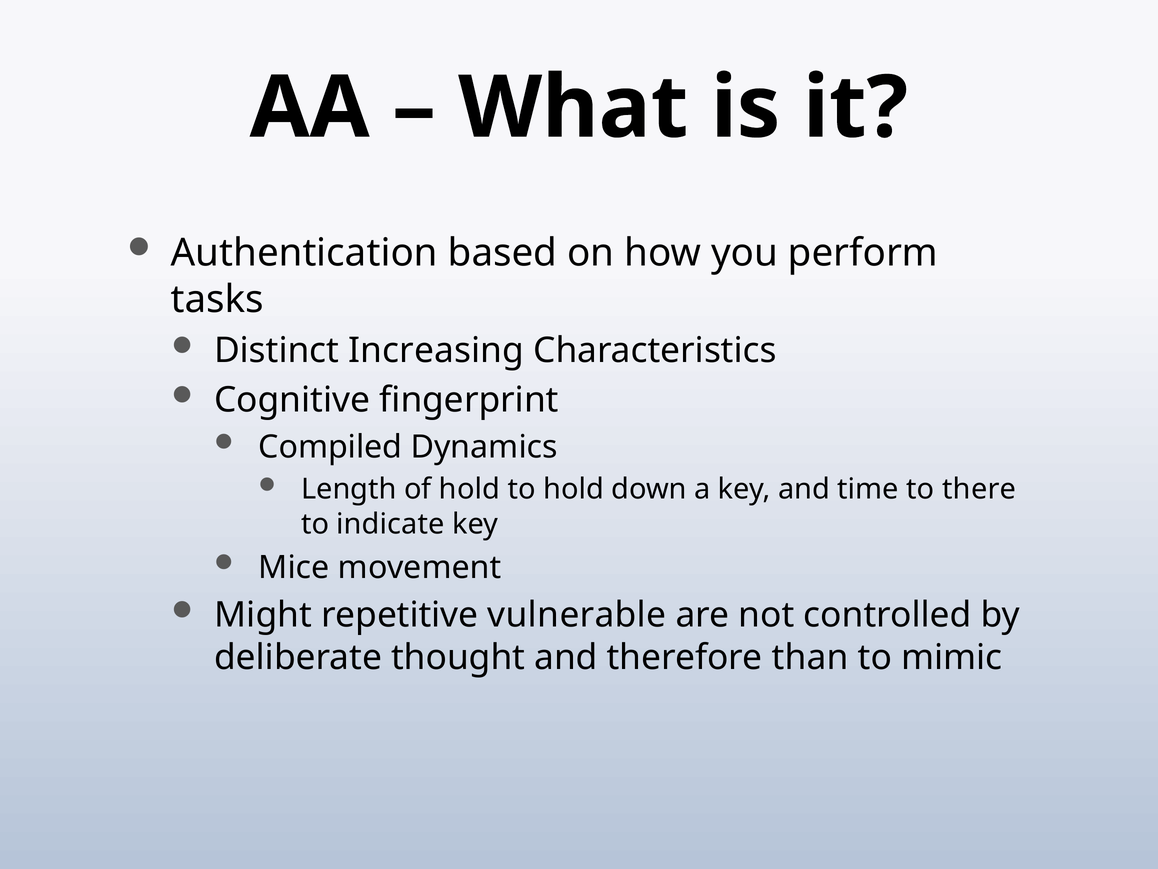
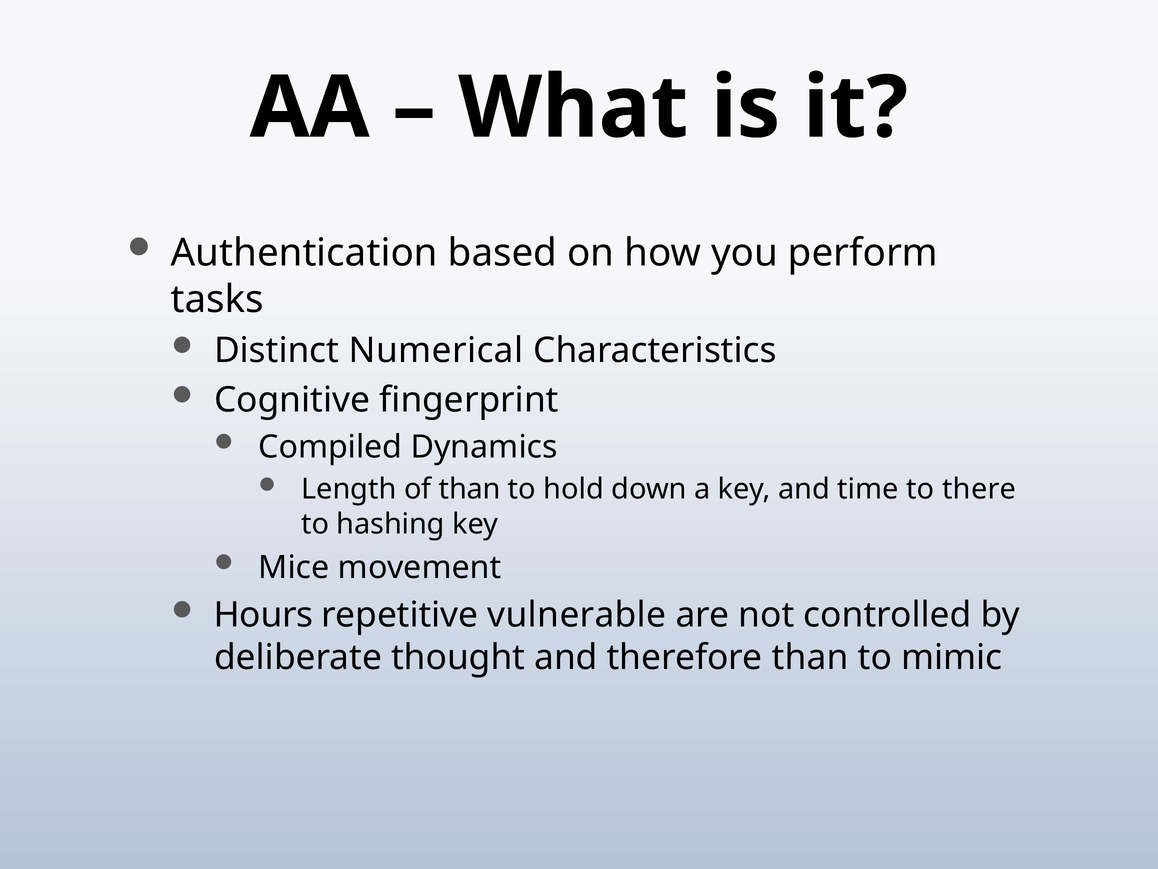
Increasing: Increasing -> Numerical (436, 351)
of hold: hold -> than (470, 489)
indicate: indicate -> hashing (391, 524)
Might: Might -> Hours (263, 615)
